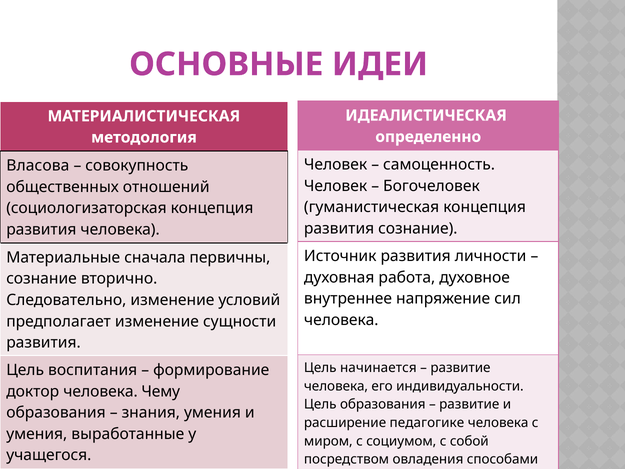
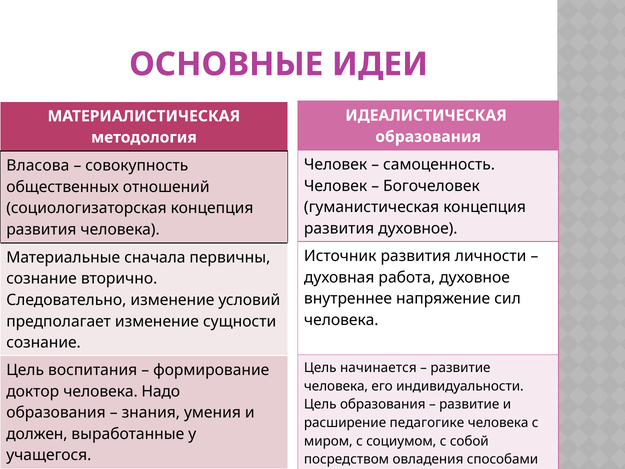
определенно: определенно -> образования (428, 137)
развития сознание: сознание -> духовное (418, 228)
развития: развития -> сознание (44, 342)
Чему: Чему -> Надо (161, 391)
умения: умения -> должен (37, 434)
